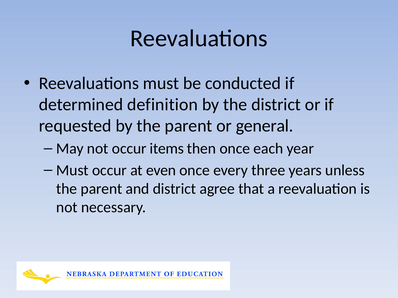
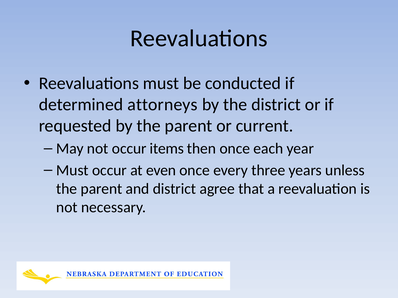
definition: definition -> attorneys (162, 105)
general: general -> current (265, 126)
